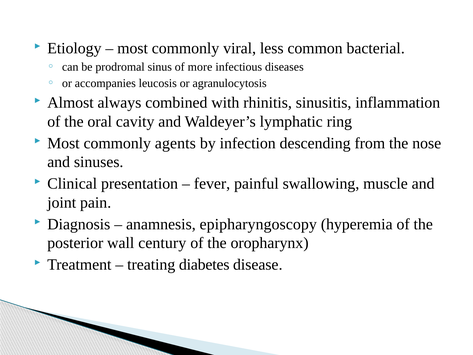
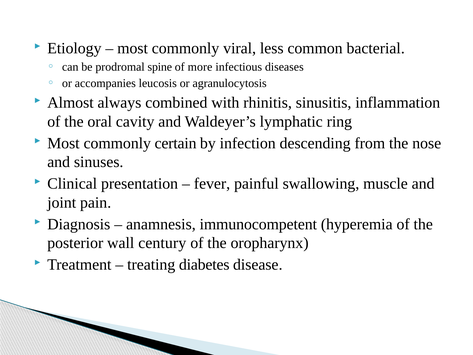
sinus: sinus -> spine (160, 67)
agents: agents -> certain (176, 143)
epipharyngoscopy: epipharyngoscopy -> immunocompetent (258, 224)
